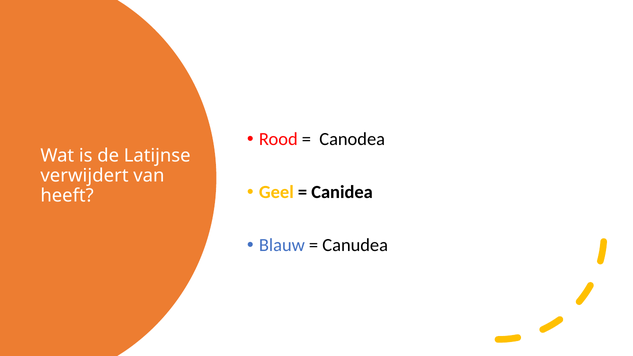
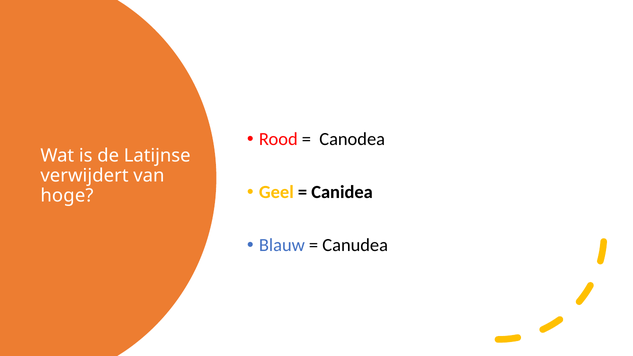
heeft: heeft -> hoge (67, 195)
